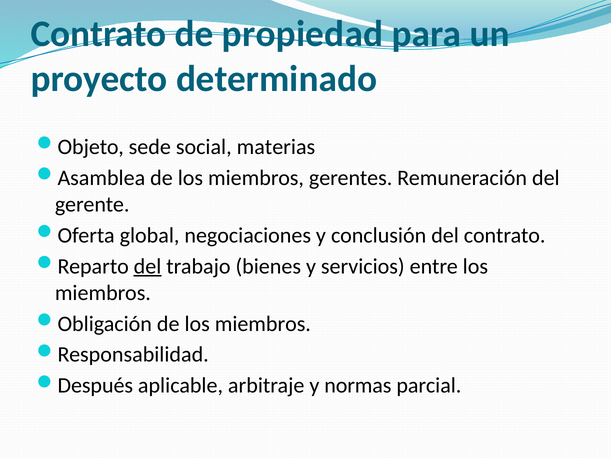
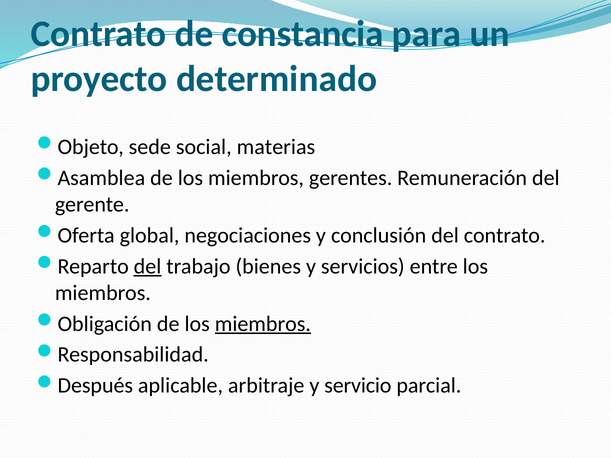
propiedad: propiedad -> constancia (303, 34)
miembros underline: none -> present (263, 324)
normas: normas -> servicio (358, 386)
